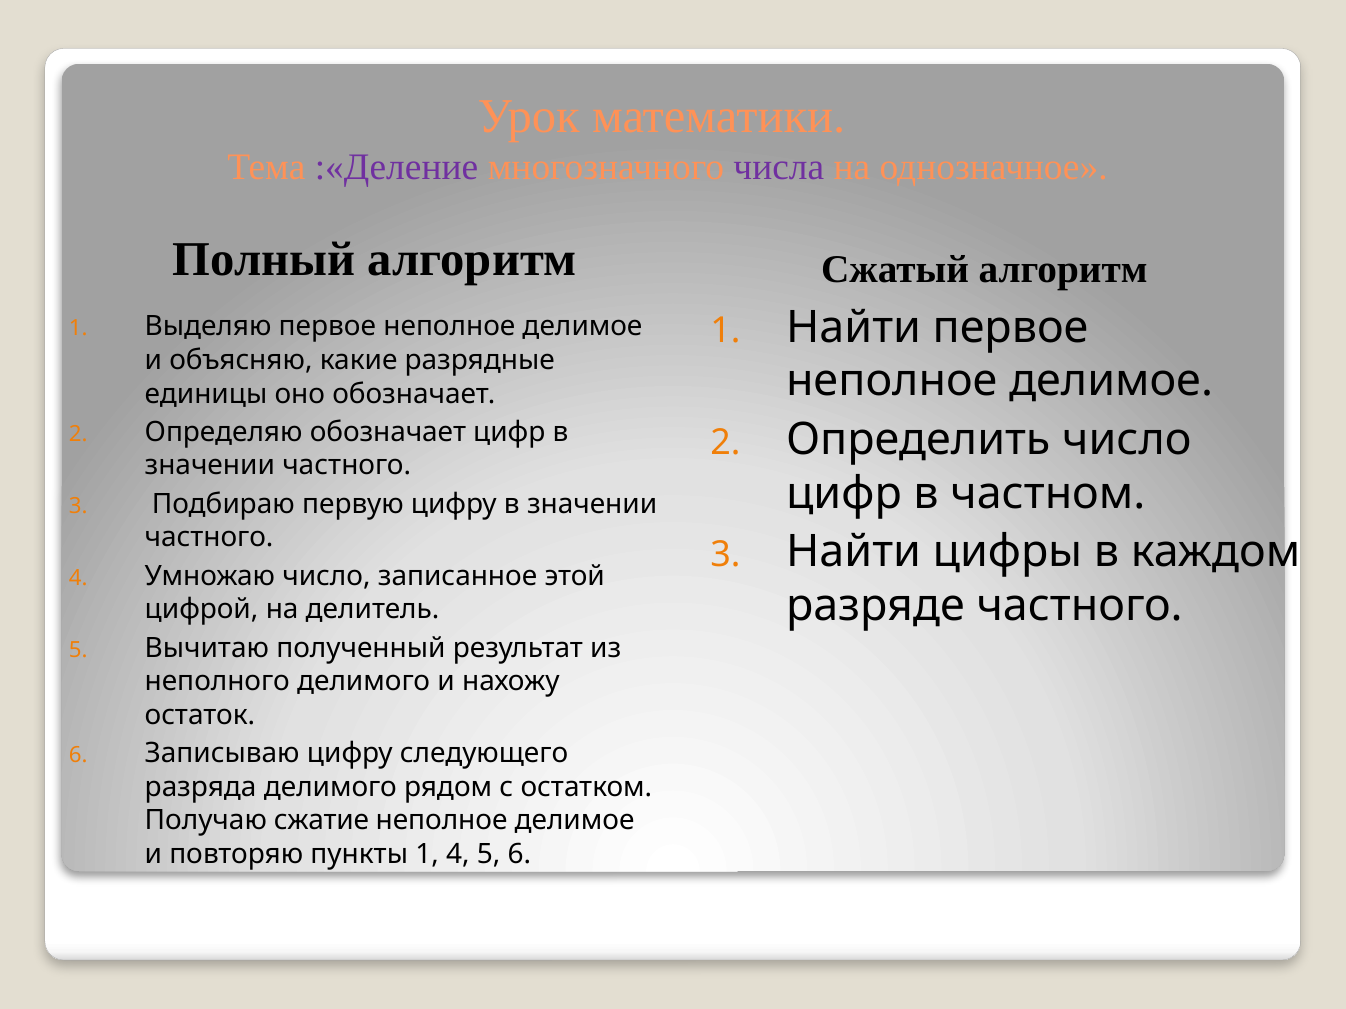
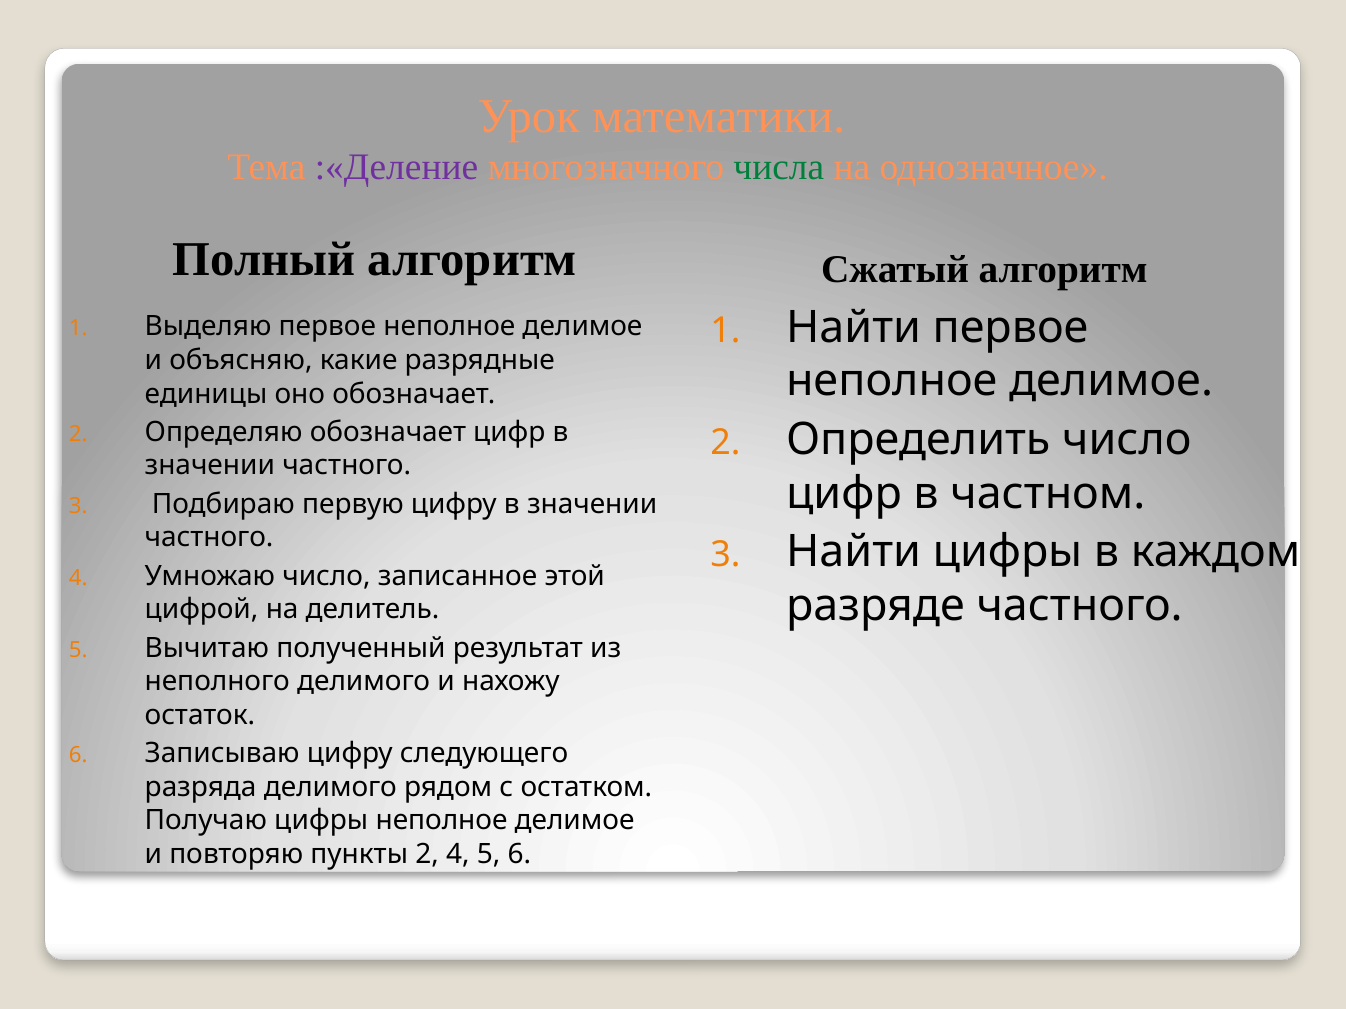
числа colour: purple -> green (779, 168)
Получаю сжатие: сжатие -> цифры (321, 821)
пункты 1: 1 -> 2 (427, 855)
